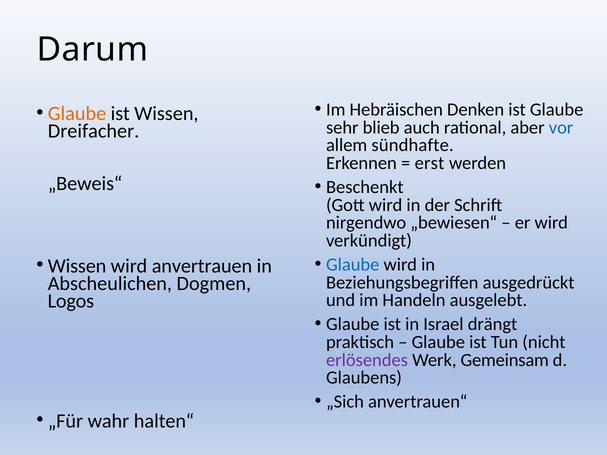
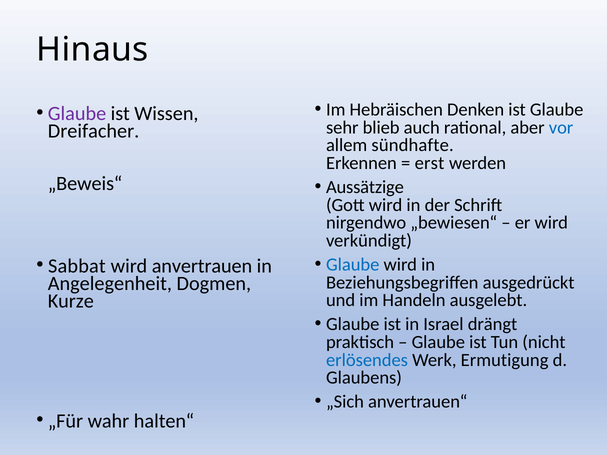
Darum: Darum -> Hinaus (93, 50)
Glaube colour: orange -> purple (77, 114)
Beschenkt: Beschenkt -> Aussätzige (365, 187)
Wissen: Wissen -> Sabbat (77, 266)
Abscheulichen: Abscheulichen -> Angelegenheit (110, 284)
Logos: Logos -> Kurze (71, 301)
erlösendes colour: purple -> blue (367, 360)
Gemeinsam: Gemeinsam -> Ermutigung (505, 360)
